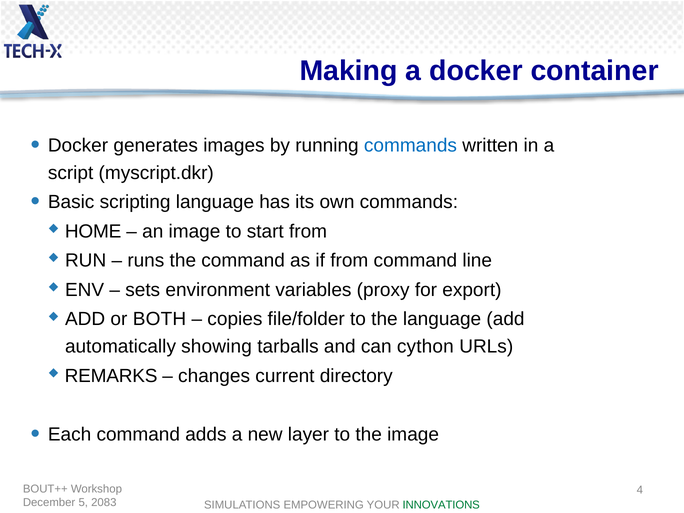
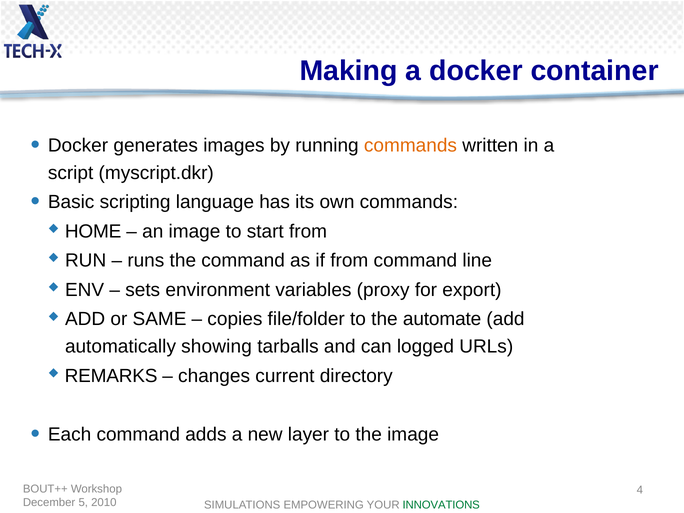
commands colour: blue -> orange (410, 145)
BOTH: BOTH -> SAME (160, 319)
the language: language -> automate (442, 319)
cython: cython -> logged (425, 347)
2083: 2083 -> 2010 (104, 502)
